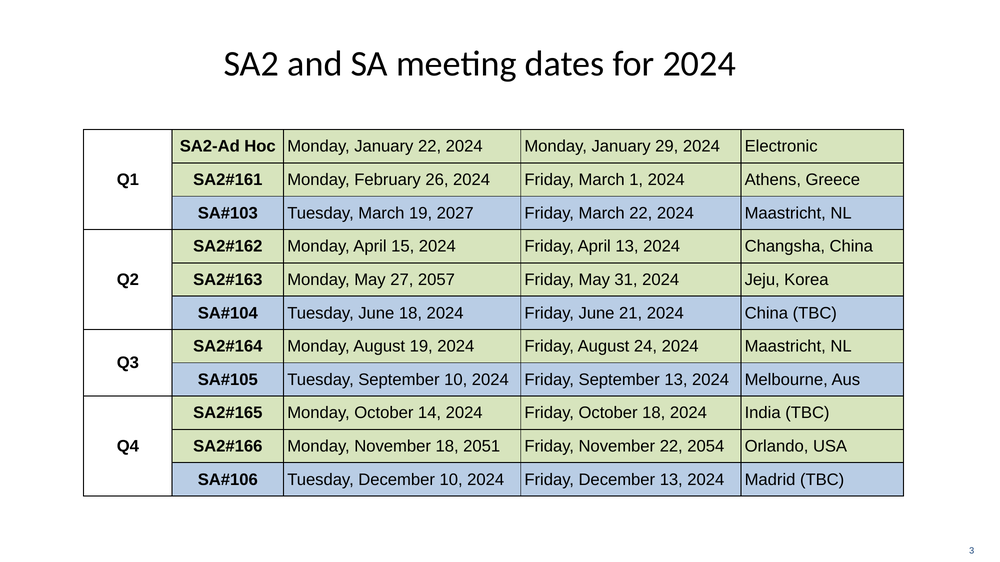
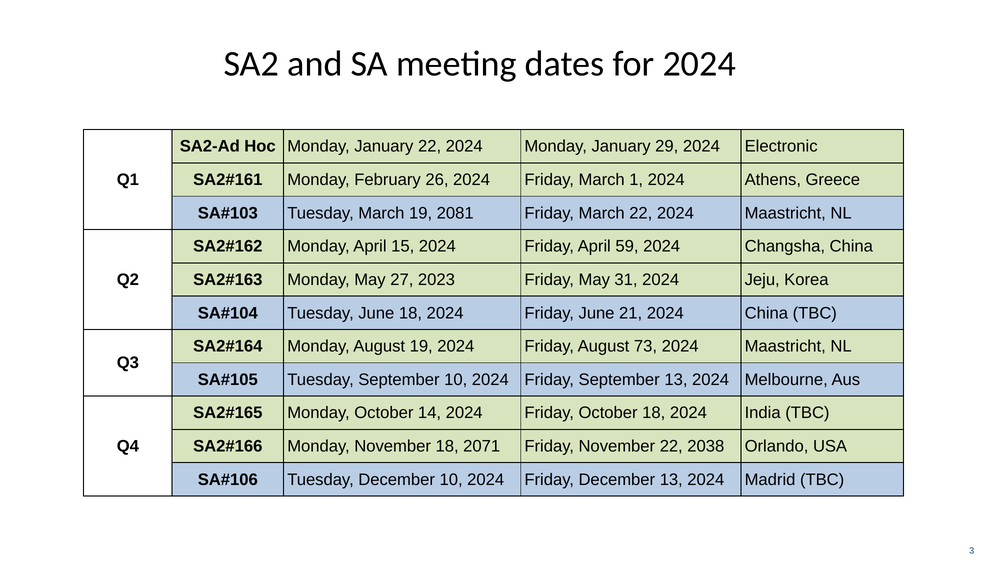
2027: 2027 -> 2081 (455, 213)
April 13: 13 -> 59 (627, 247)
2057: 2057 -> 2023 (437, 280)
24: 24 -> 73 (646, 347)
2051: 2051 -> 2071 (482, 447)
2054: 2054 -> 2038 (706, 447)
